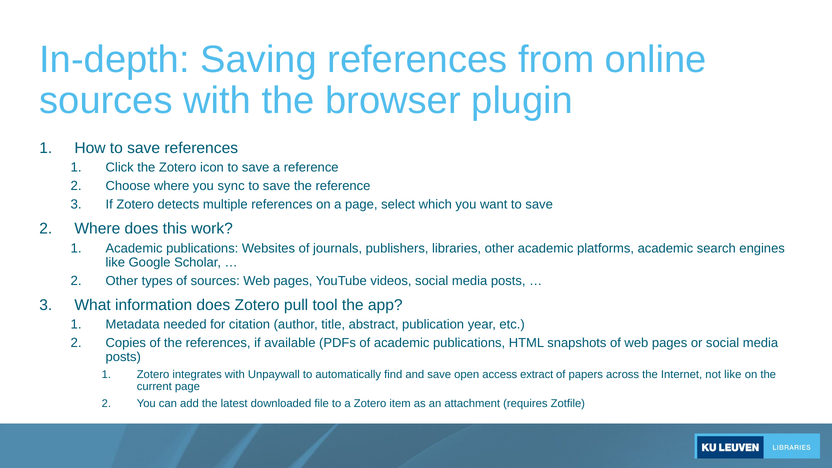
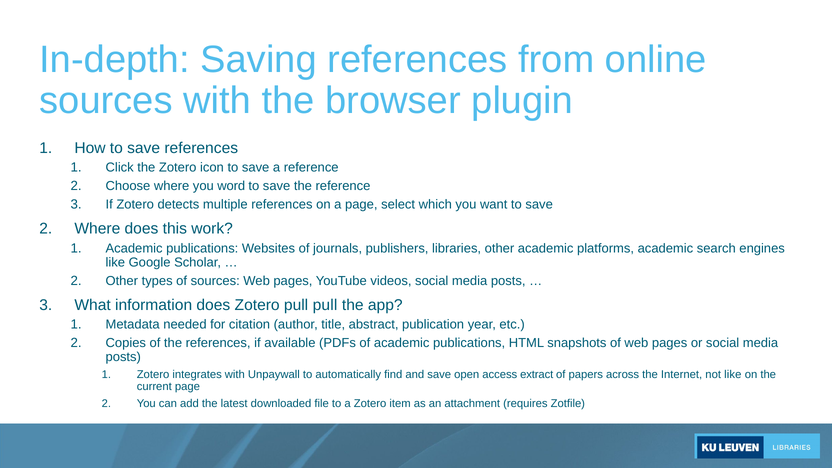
sync: sync -> word (231, 186)
pull tool: tool -> pull (325, 305)
